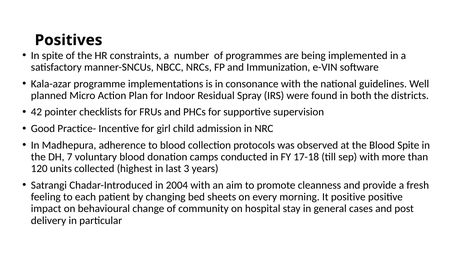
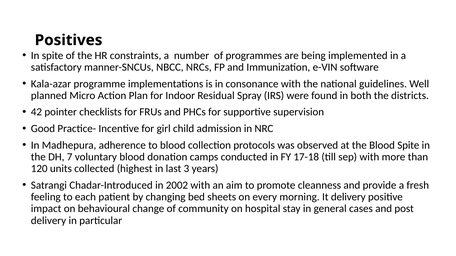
2004: 2004 -> 2002 (177, 186)
It positive: positive -> delivery (348, 197)
